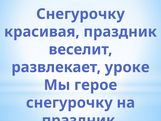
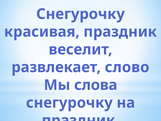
уроке: уроке -> слово (127, 67)
герое: герое -> слова (96, 85)
